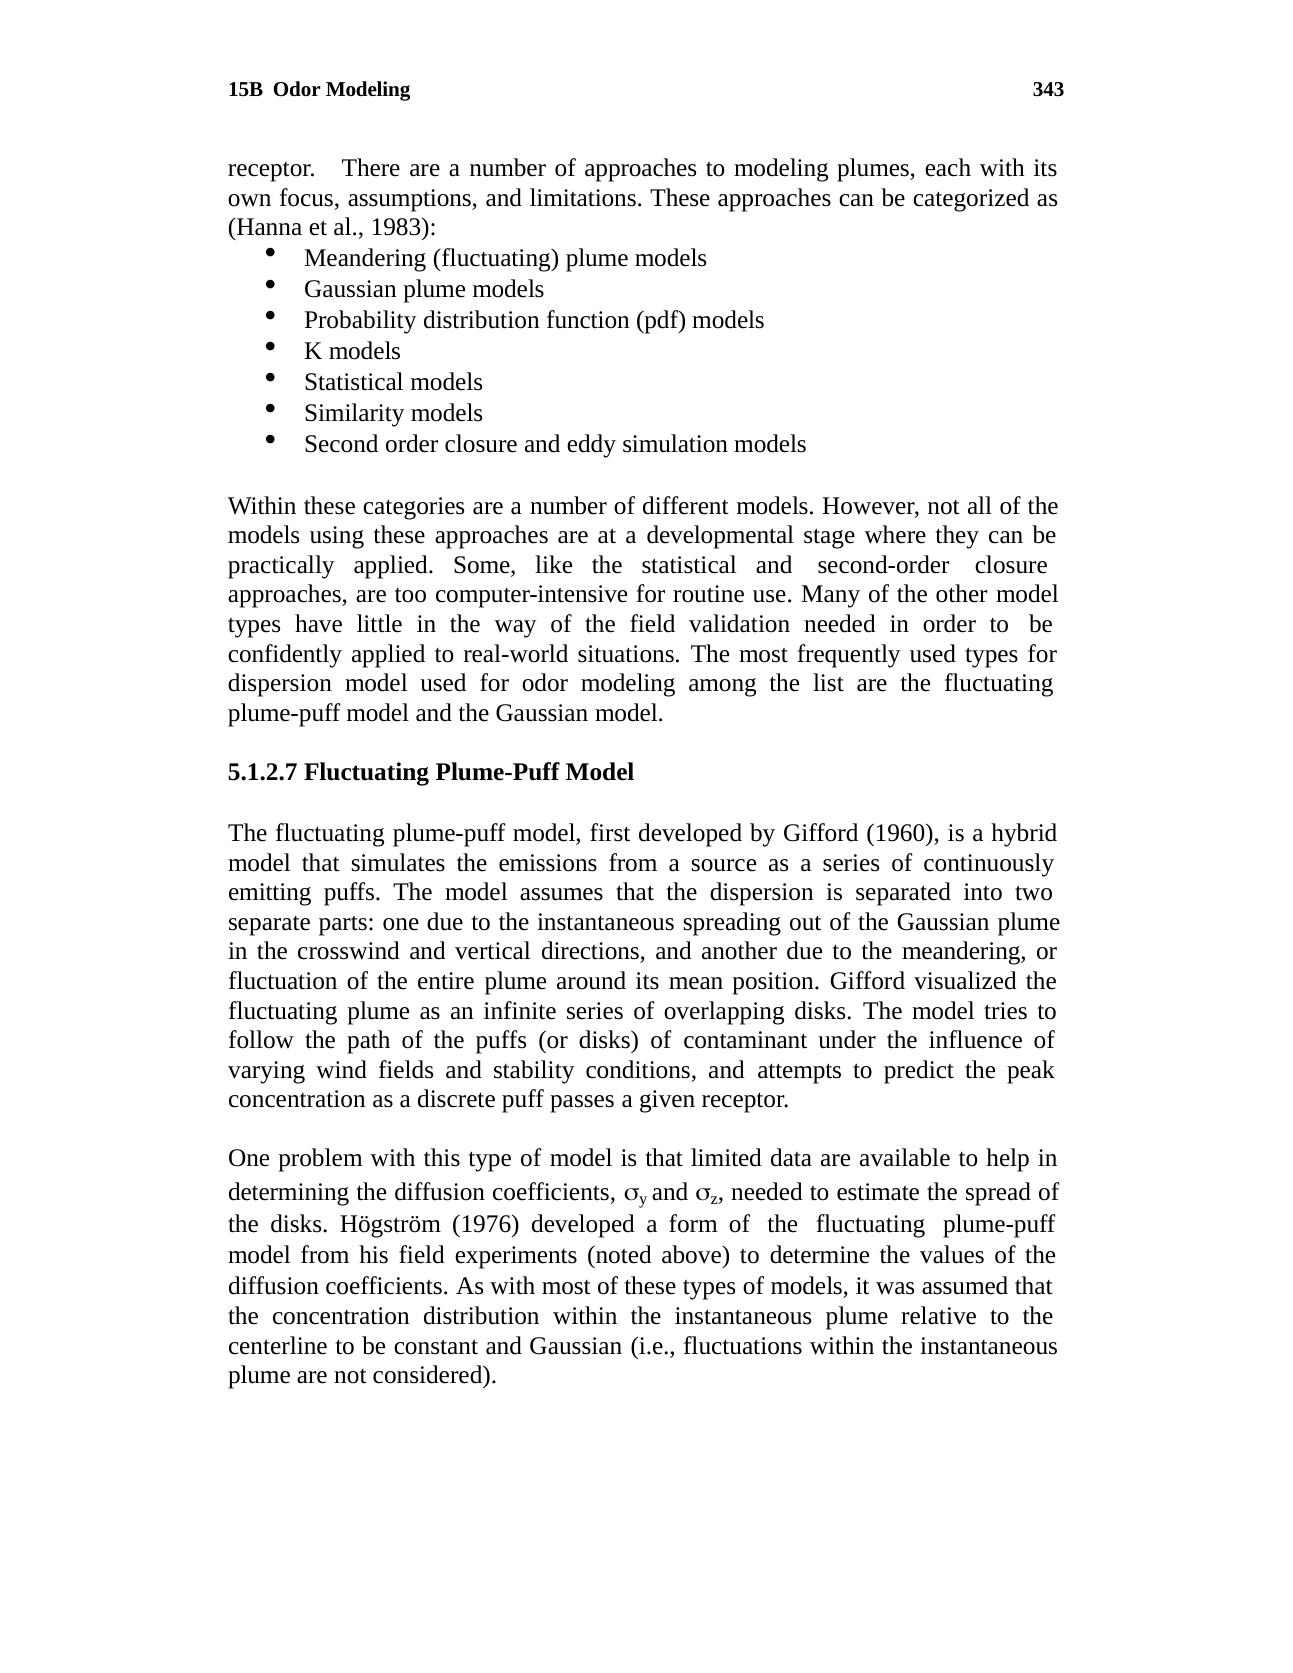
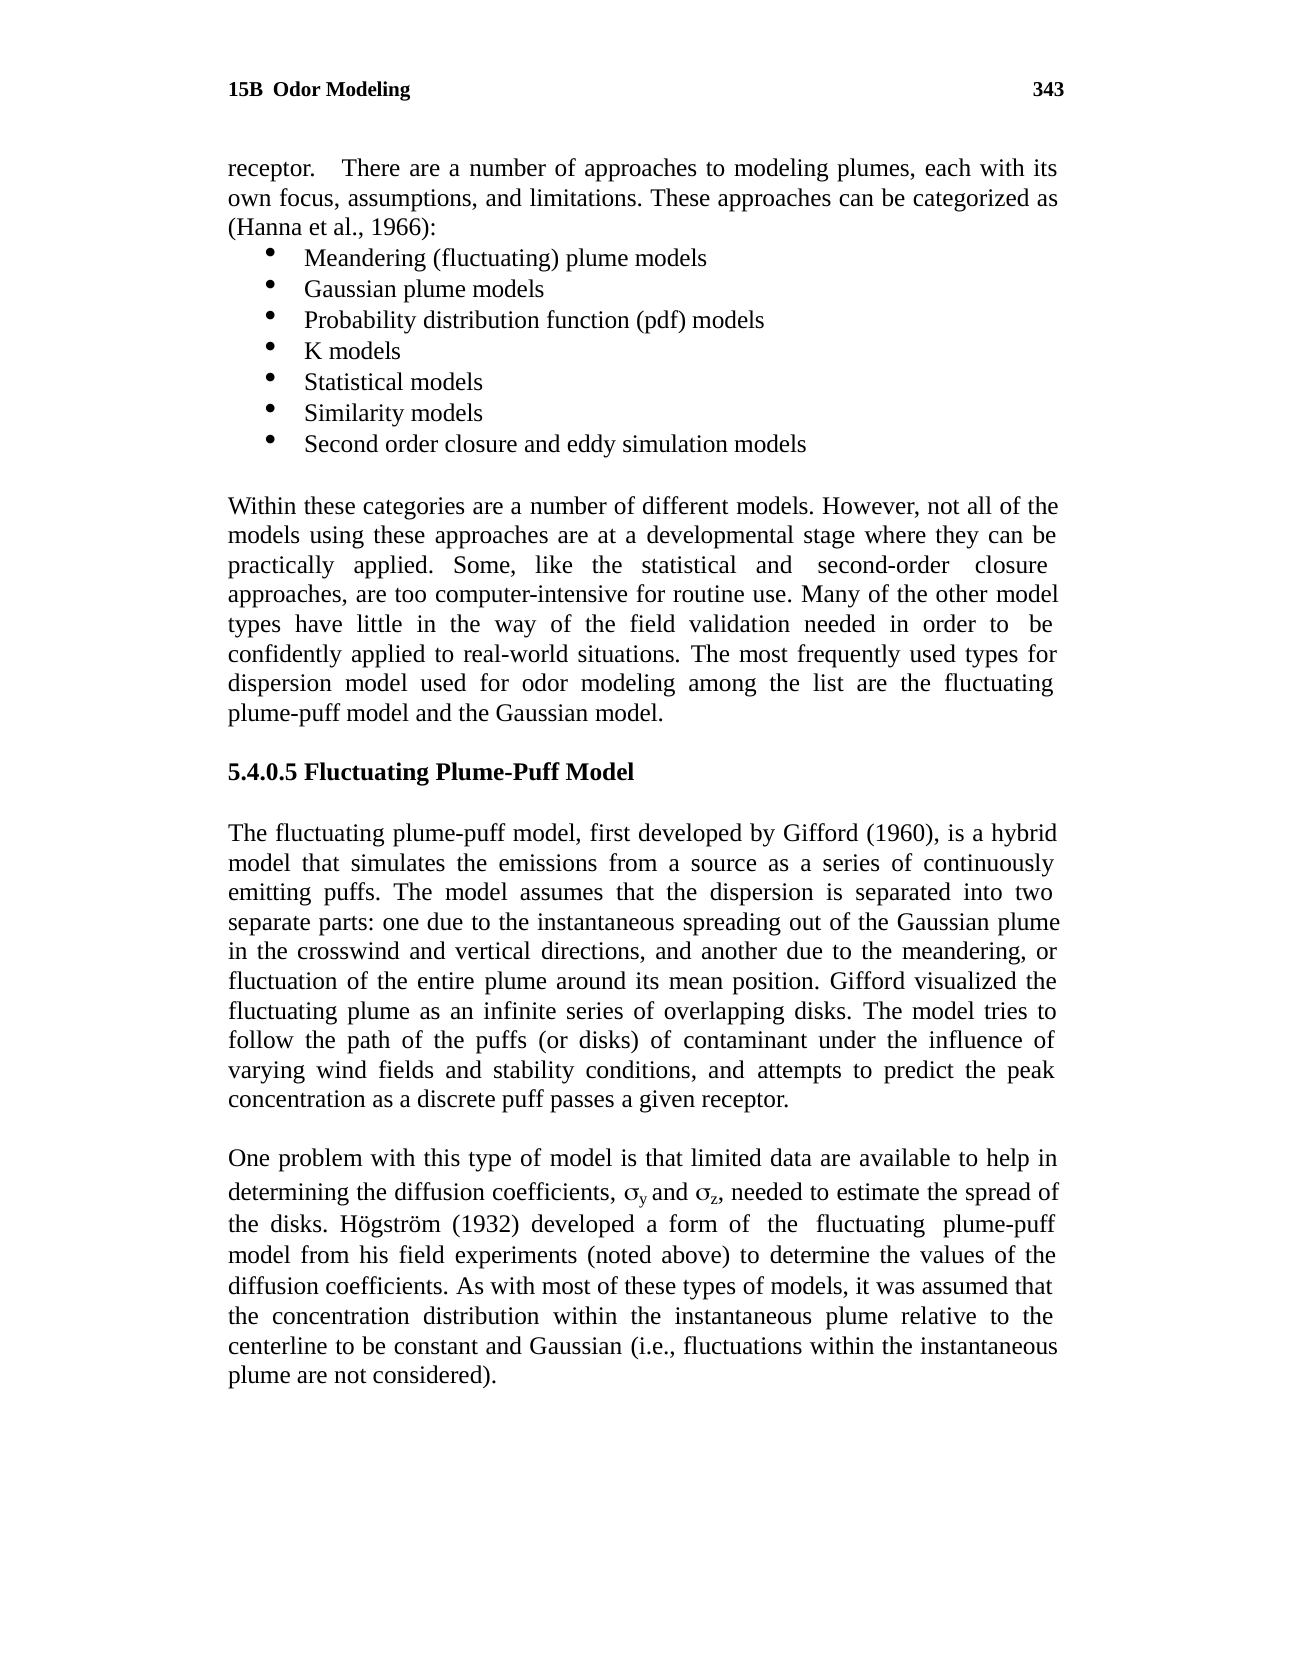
1983: 1983 -> 1966 (404, 228)
5.1.2.7: 5.1.2.7 -> 5.4.0.5 (263, 772)
1976: 1976 -> 1932 (486, 1225)
